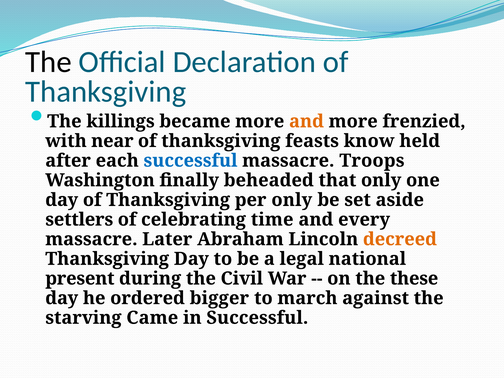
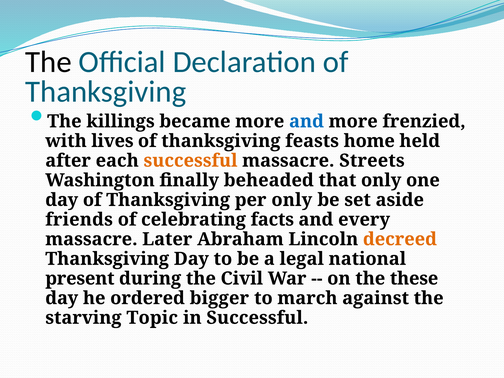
and colour: orange -> blue (307, 121)
near: near -> lives (112, 141)
know: know -> home (369, 141)
successful colour: blue -> orange (190, 161)
Troops: Troops -> Streets (372, 161)
settlers: settlers -> friends (79, 220)
time: time -> facts (272, 220)
Came: Came -> Topic (152, 318)
